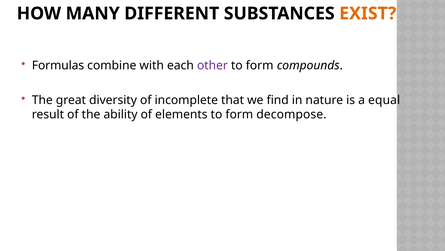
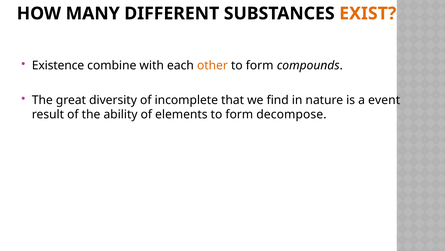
Formulas: Formulas -> Existence (58, 65)
other colour: purple -> orange (212, 65)
equal: equal -> event (384, 100)
